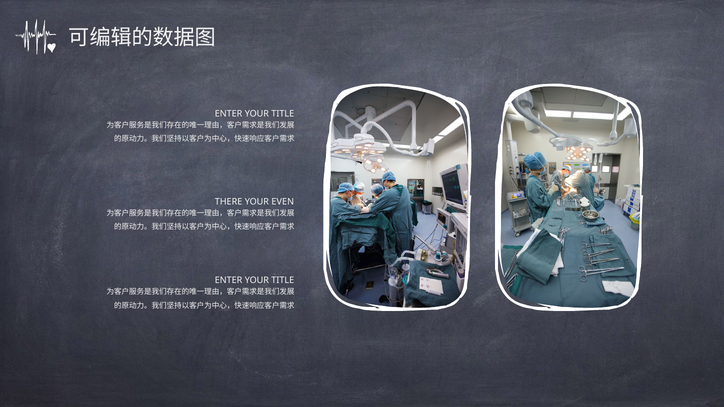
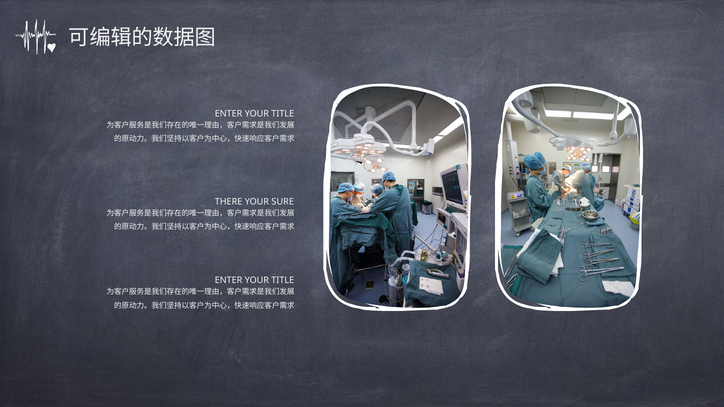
EVEN: EVEN -> SURE (283, 202)
